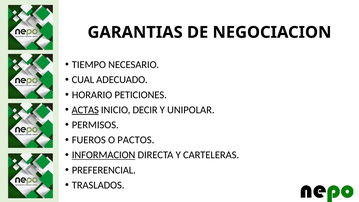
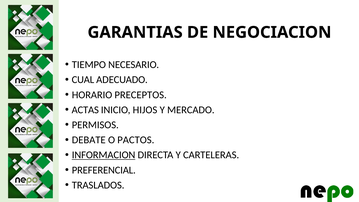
PETICIONES: PETICIONES -> PRECEPTOS (141, 95)
ACTAS underline: present -> none (85, 110)
DECIR: DECIR -> HIJOS (145, 110)
UNIPOLAR: UNIPOLAR -> MERCADO (191, 110)
FUEROS: FUEROS -> DEBATE (89, 140)
